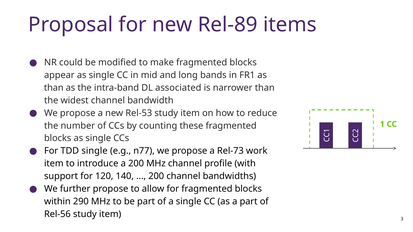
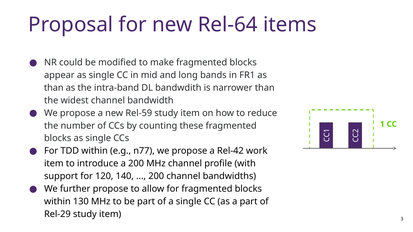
Rel-89: Rel-89 -> Rel-64 (228, 25)
associated: associated -> bandwdith (178, 88)
Rel-53: Rel-53 -> Rel-59 (139, 113)
TDD single: single -> within (95, 151)
Rel-73: Rel-73 -> Rel-42 (230, 151)
290: 290 -> 130 (81, 202)
Rel-56: Rel-56 -> Rel-29 (57, 214)
